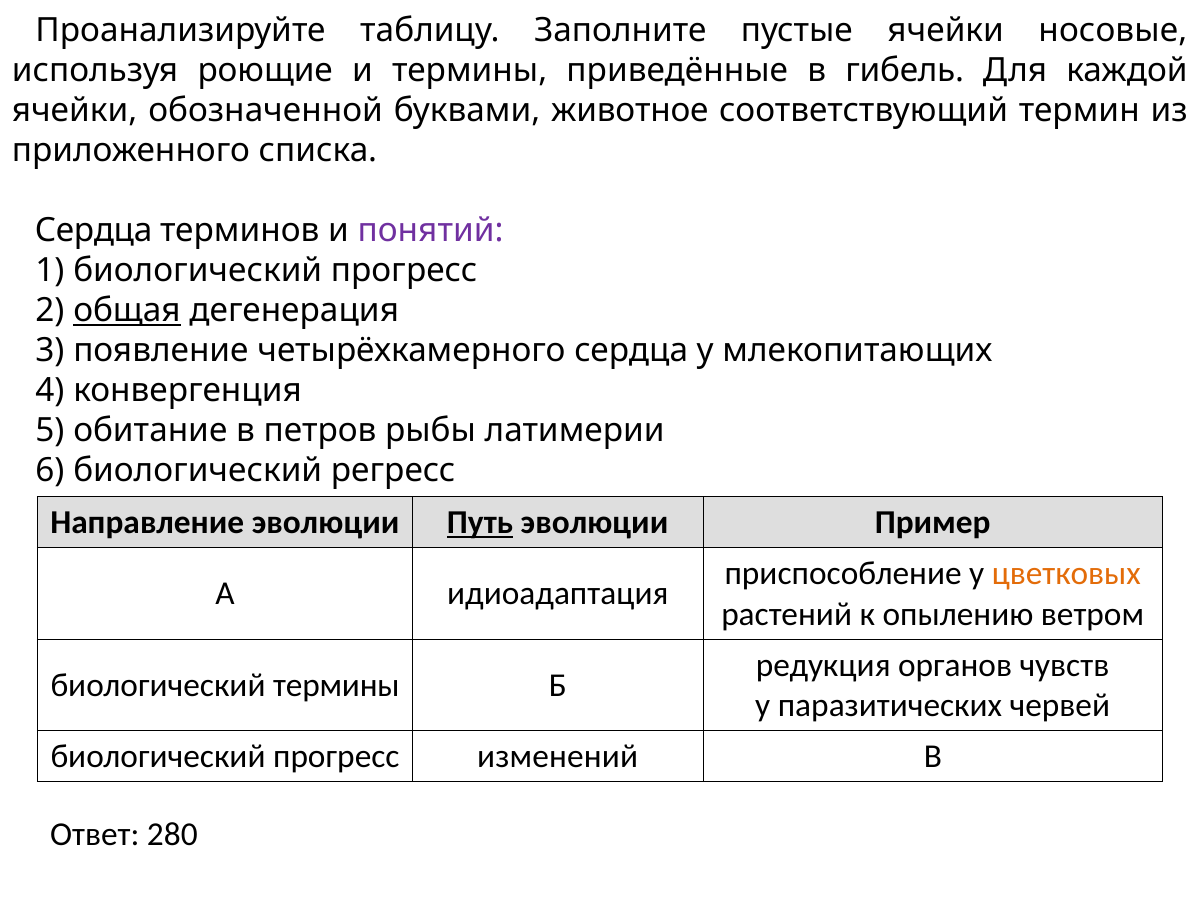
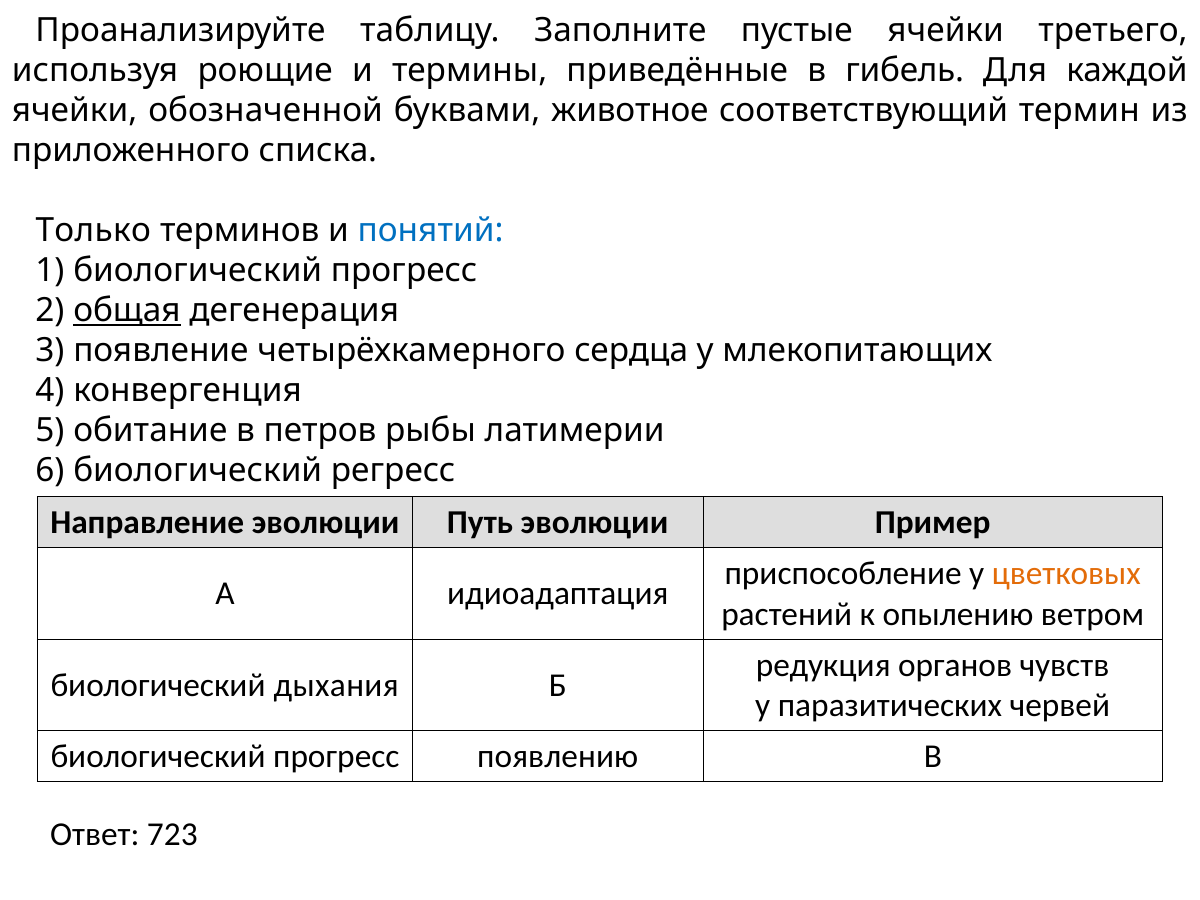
носовые: носовые -> третьего (1113, 31)
Сердца: Сердца -> Только (93, 231)
понятий colour: purple -> blue (431, 231)
Путь underline: present -> none (480, 523)
биологический термины: термины -> дыхания (336, 685)
изменений: изменений -> появлению (558, 757)
280: 280 -> 723 (172, 835)
